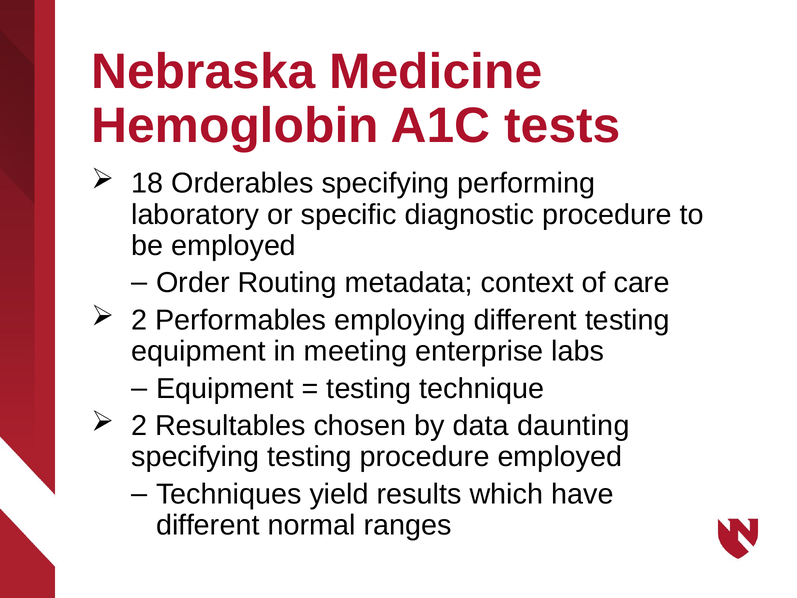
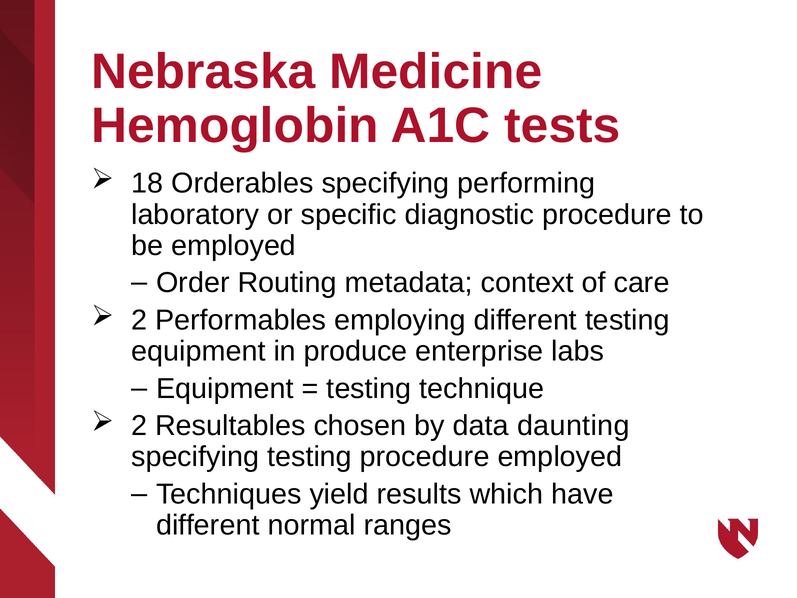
meeting: meeting -> produce (356, 351)
